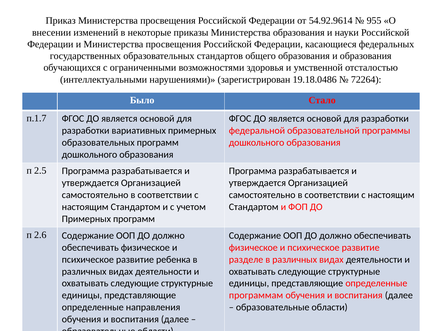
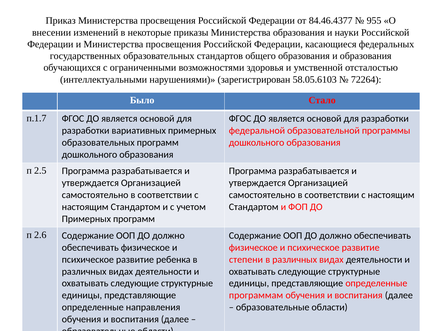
54.92.9614: 54.92.9614 -> 84.46.4377 (331, 21)
19.18.0486: 19.18.0486 -> 58.05.6103 (315, 80)
разделе: разделе -> степени (246, 260)
